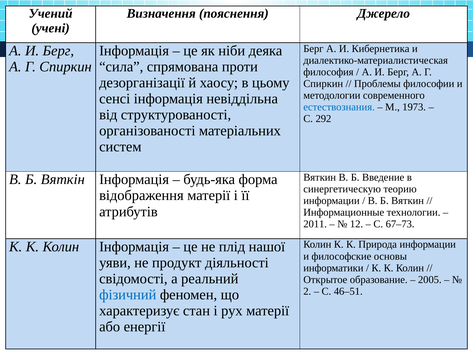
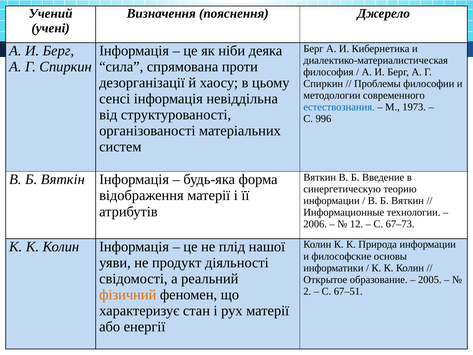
292: 292 -> 996 (323, 119)
2011: 2011 -> 2006 (315, 224)
46–51: 46–51 -> 67–51 (348, 291)
фізичний colour: blue -> orange (128, 295)
